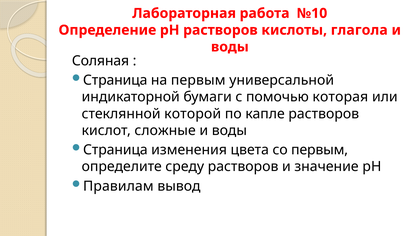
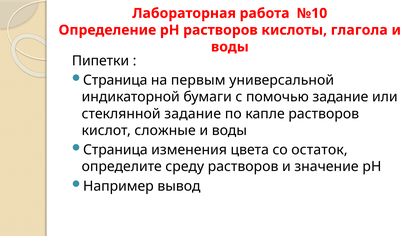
Соляная: Соляная -> Пипетки (100, 61)
помочью которая: которая -> задание (340, 97)
стеклянной которой: которой -> задание (193, 114)
со первым: первым -> остаток (319, 150)
Правилам: Правилам -> Например (118, 186)
